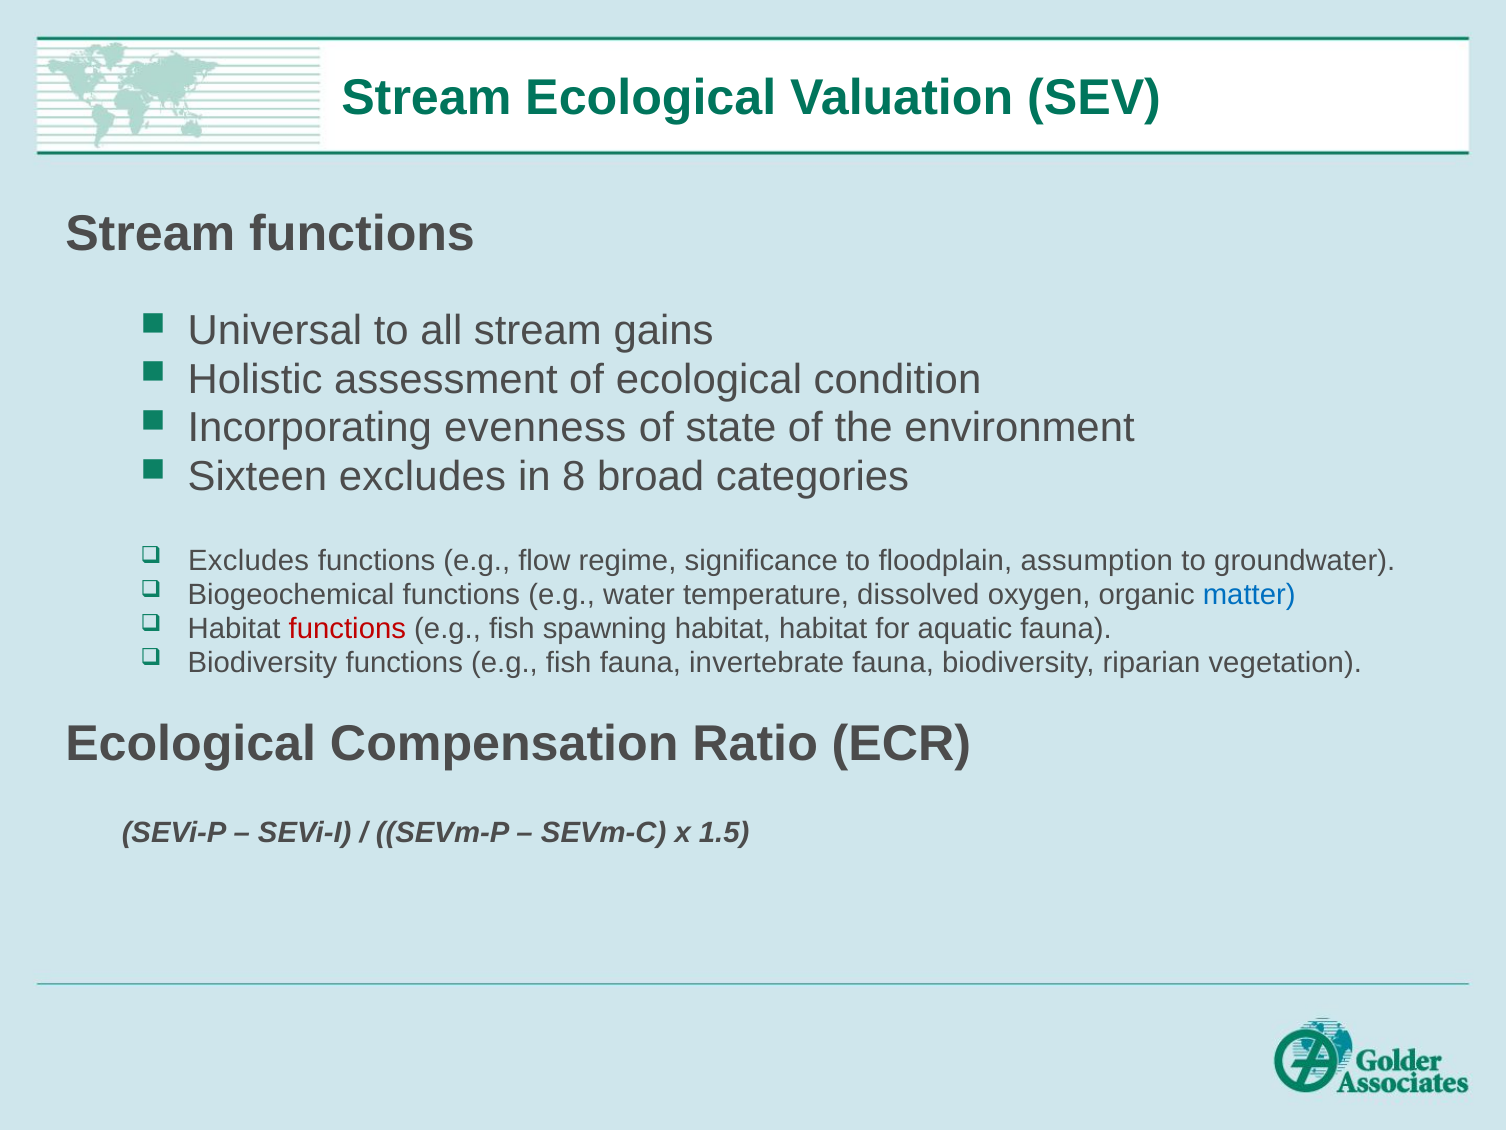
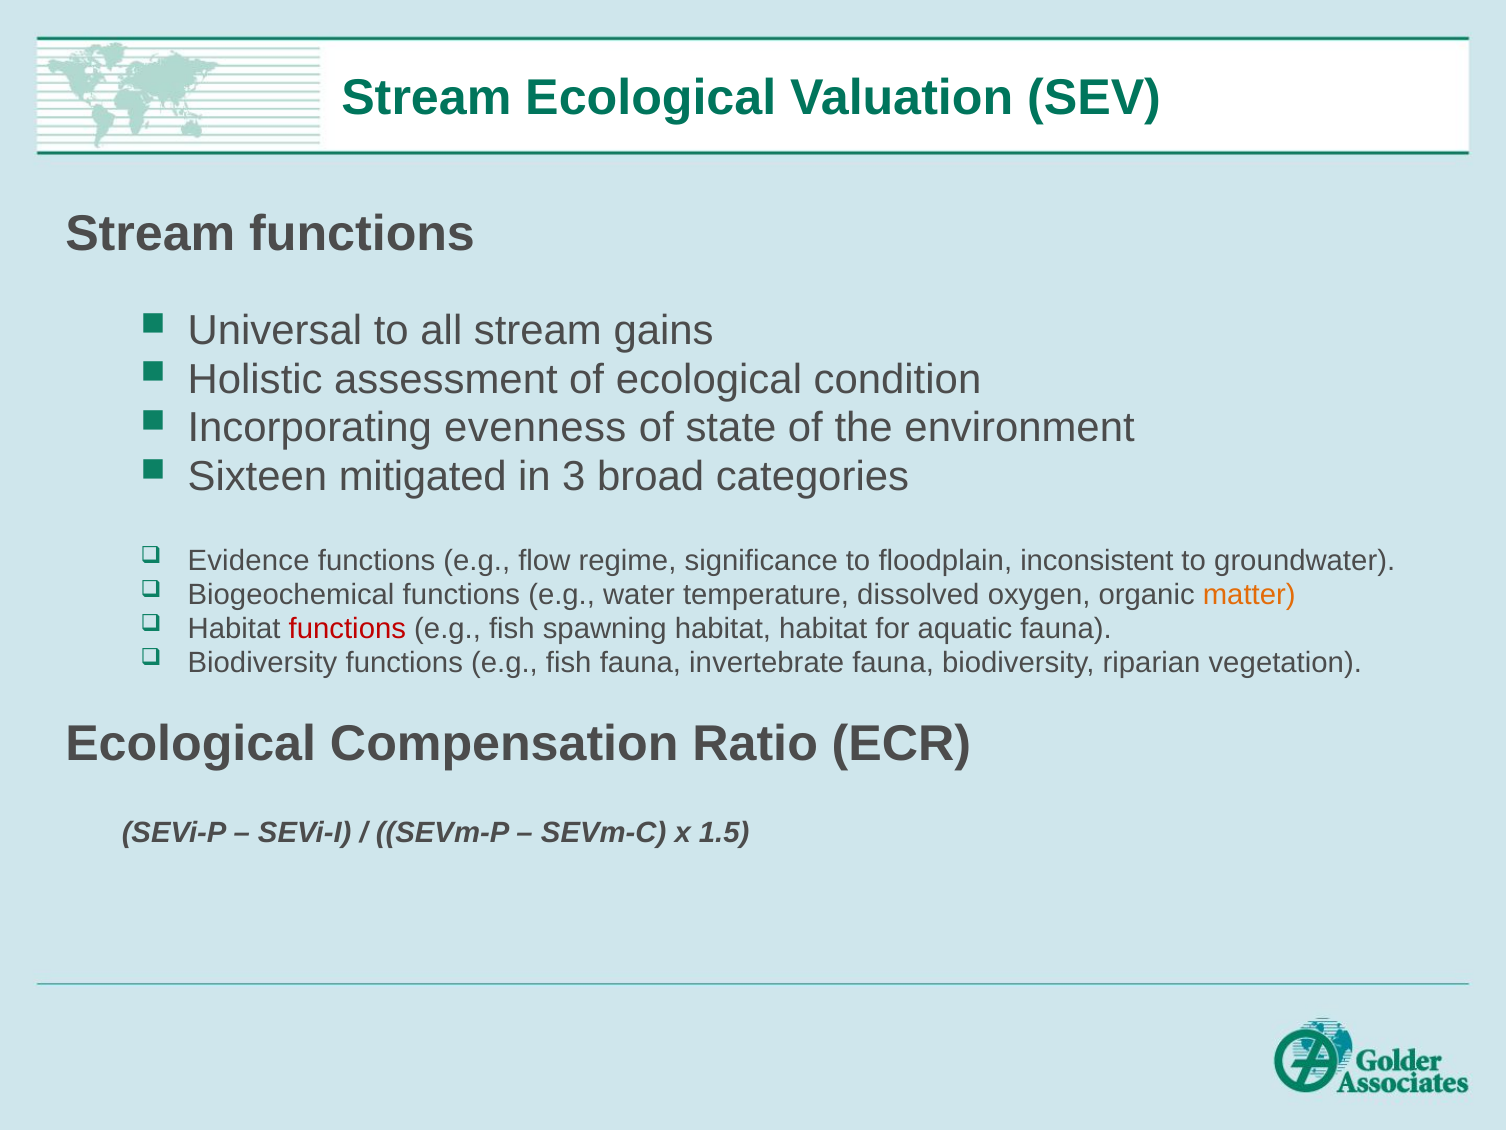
Sixteen excludes: excludes -> mitigated (423, 476)
8: 8 -> 3 (574, 476)
Excludes: Excludes -> Evidence (249, 560)
assumption: assumption -> inconsistent (1097, 560)
matter colour: blue -> orange (1249, 594)
